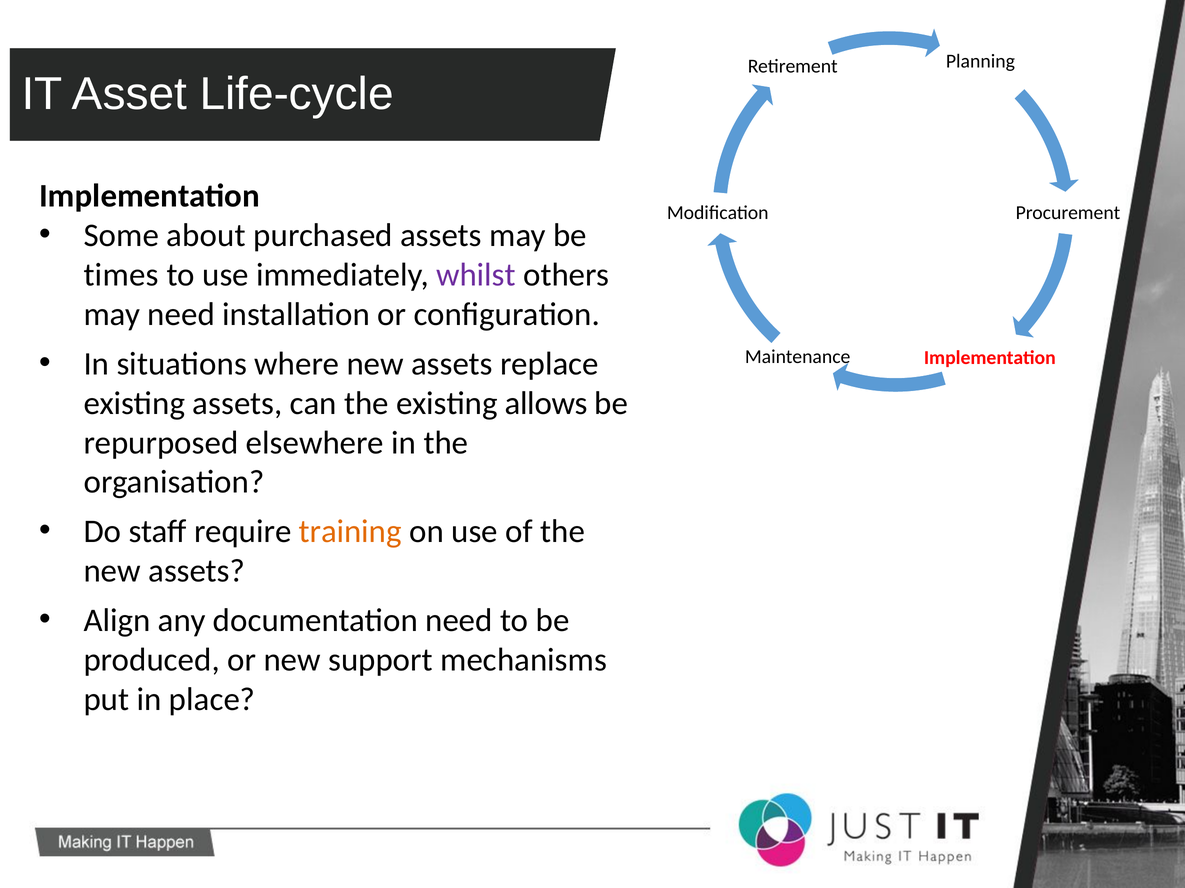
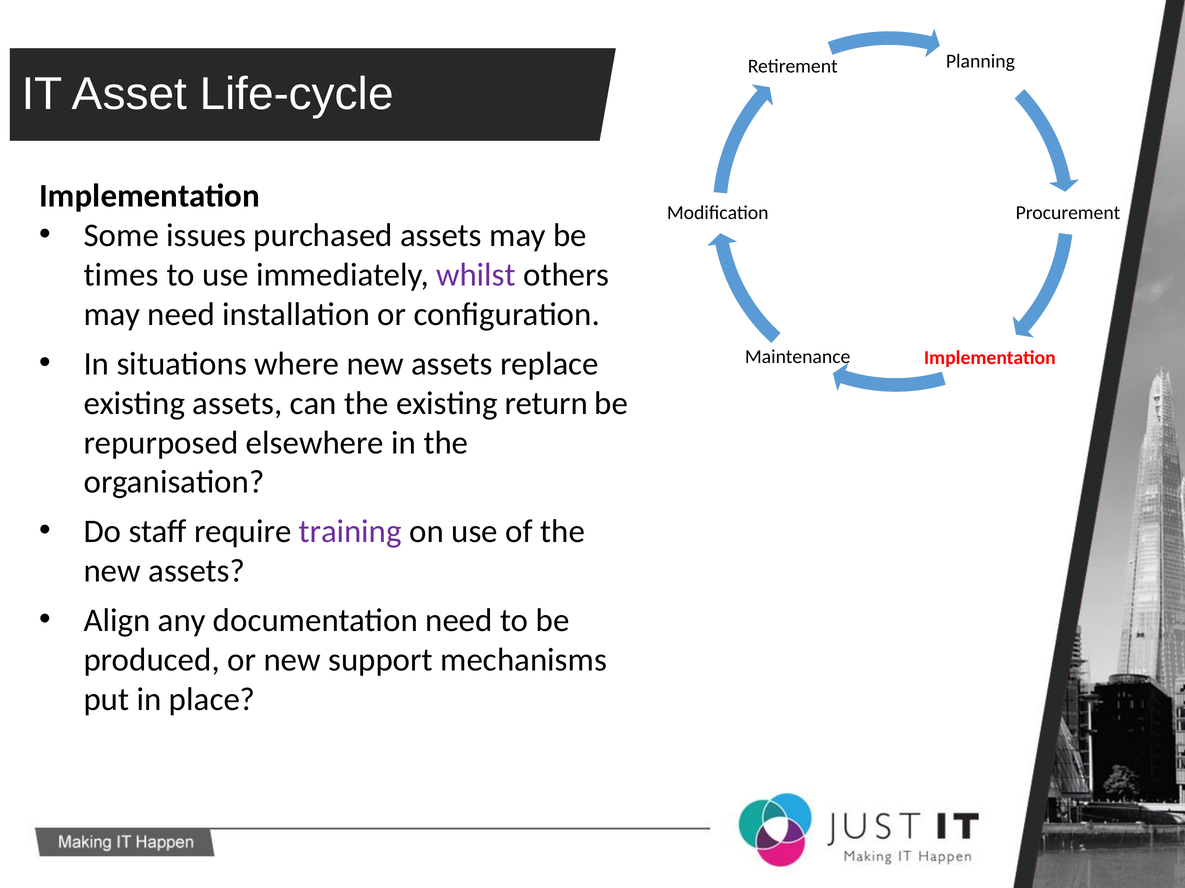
about: about -> issues (206, 236)
allows: allows -> return (546, 404)
training colour: orange -> purple (350, 532)
